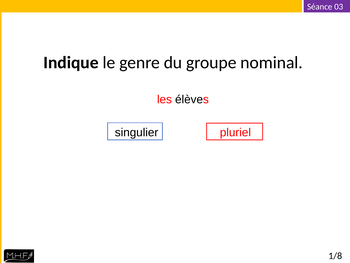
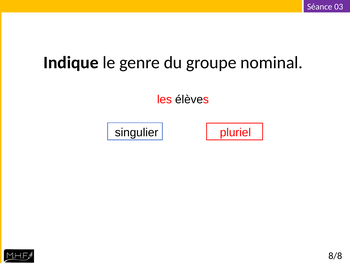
1/8: 1/8 -> 8/8 (335, 255)
